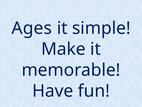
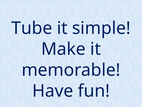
Ages: Ages -> Tube (32, 28)
